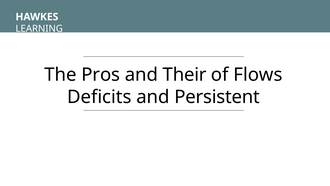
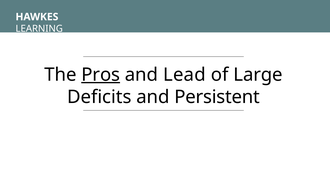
Pros underline: none -> present (101, 75)
Their: Their -> Lead (184, 75)
Flows: Flows -> Large (258, 75)
